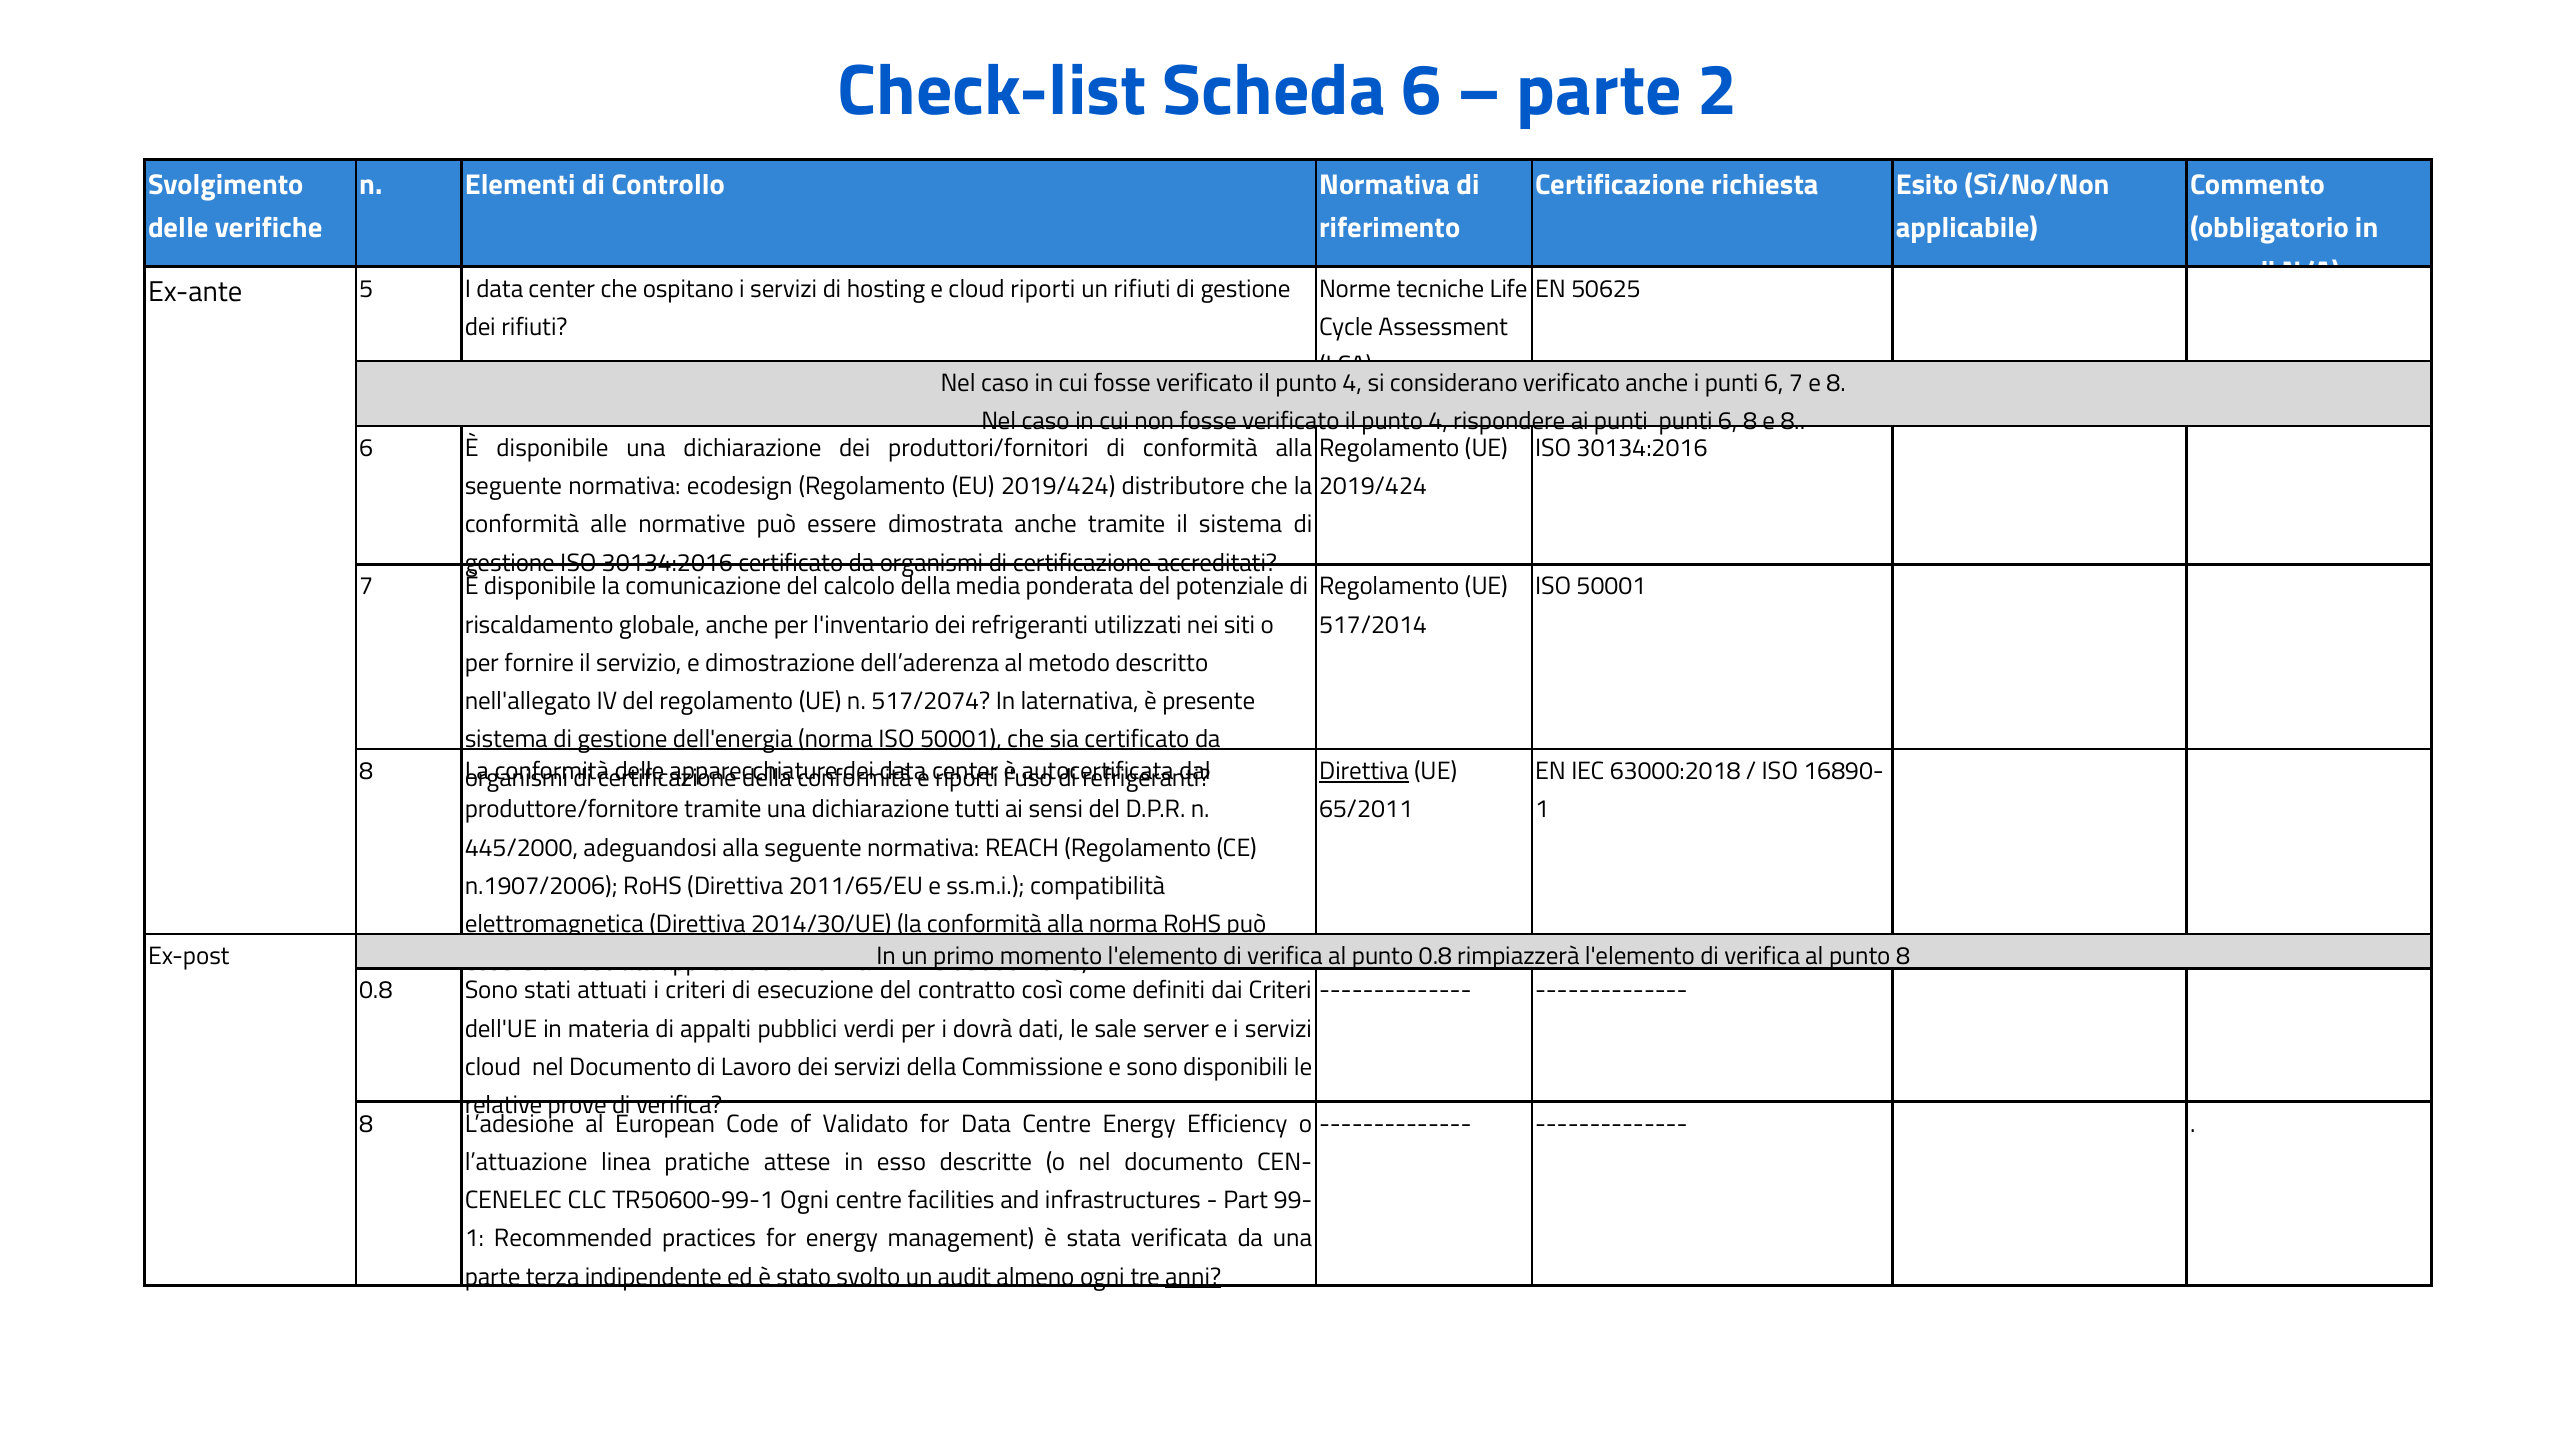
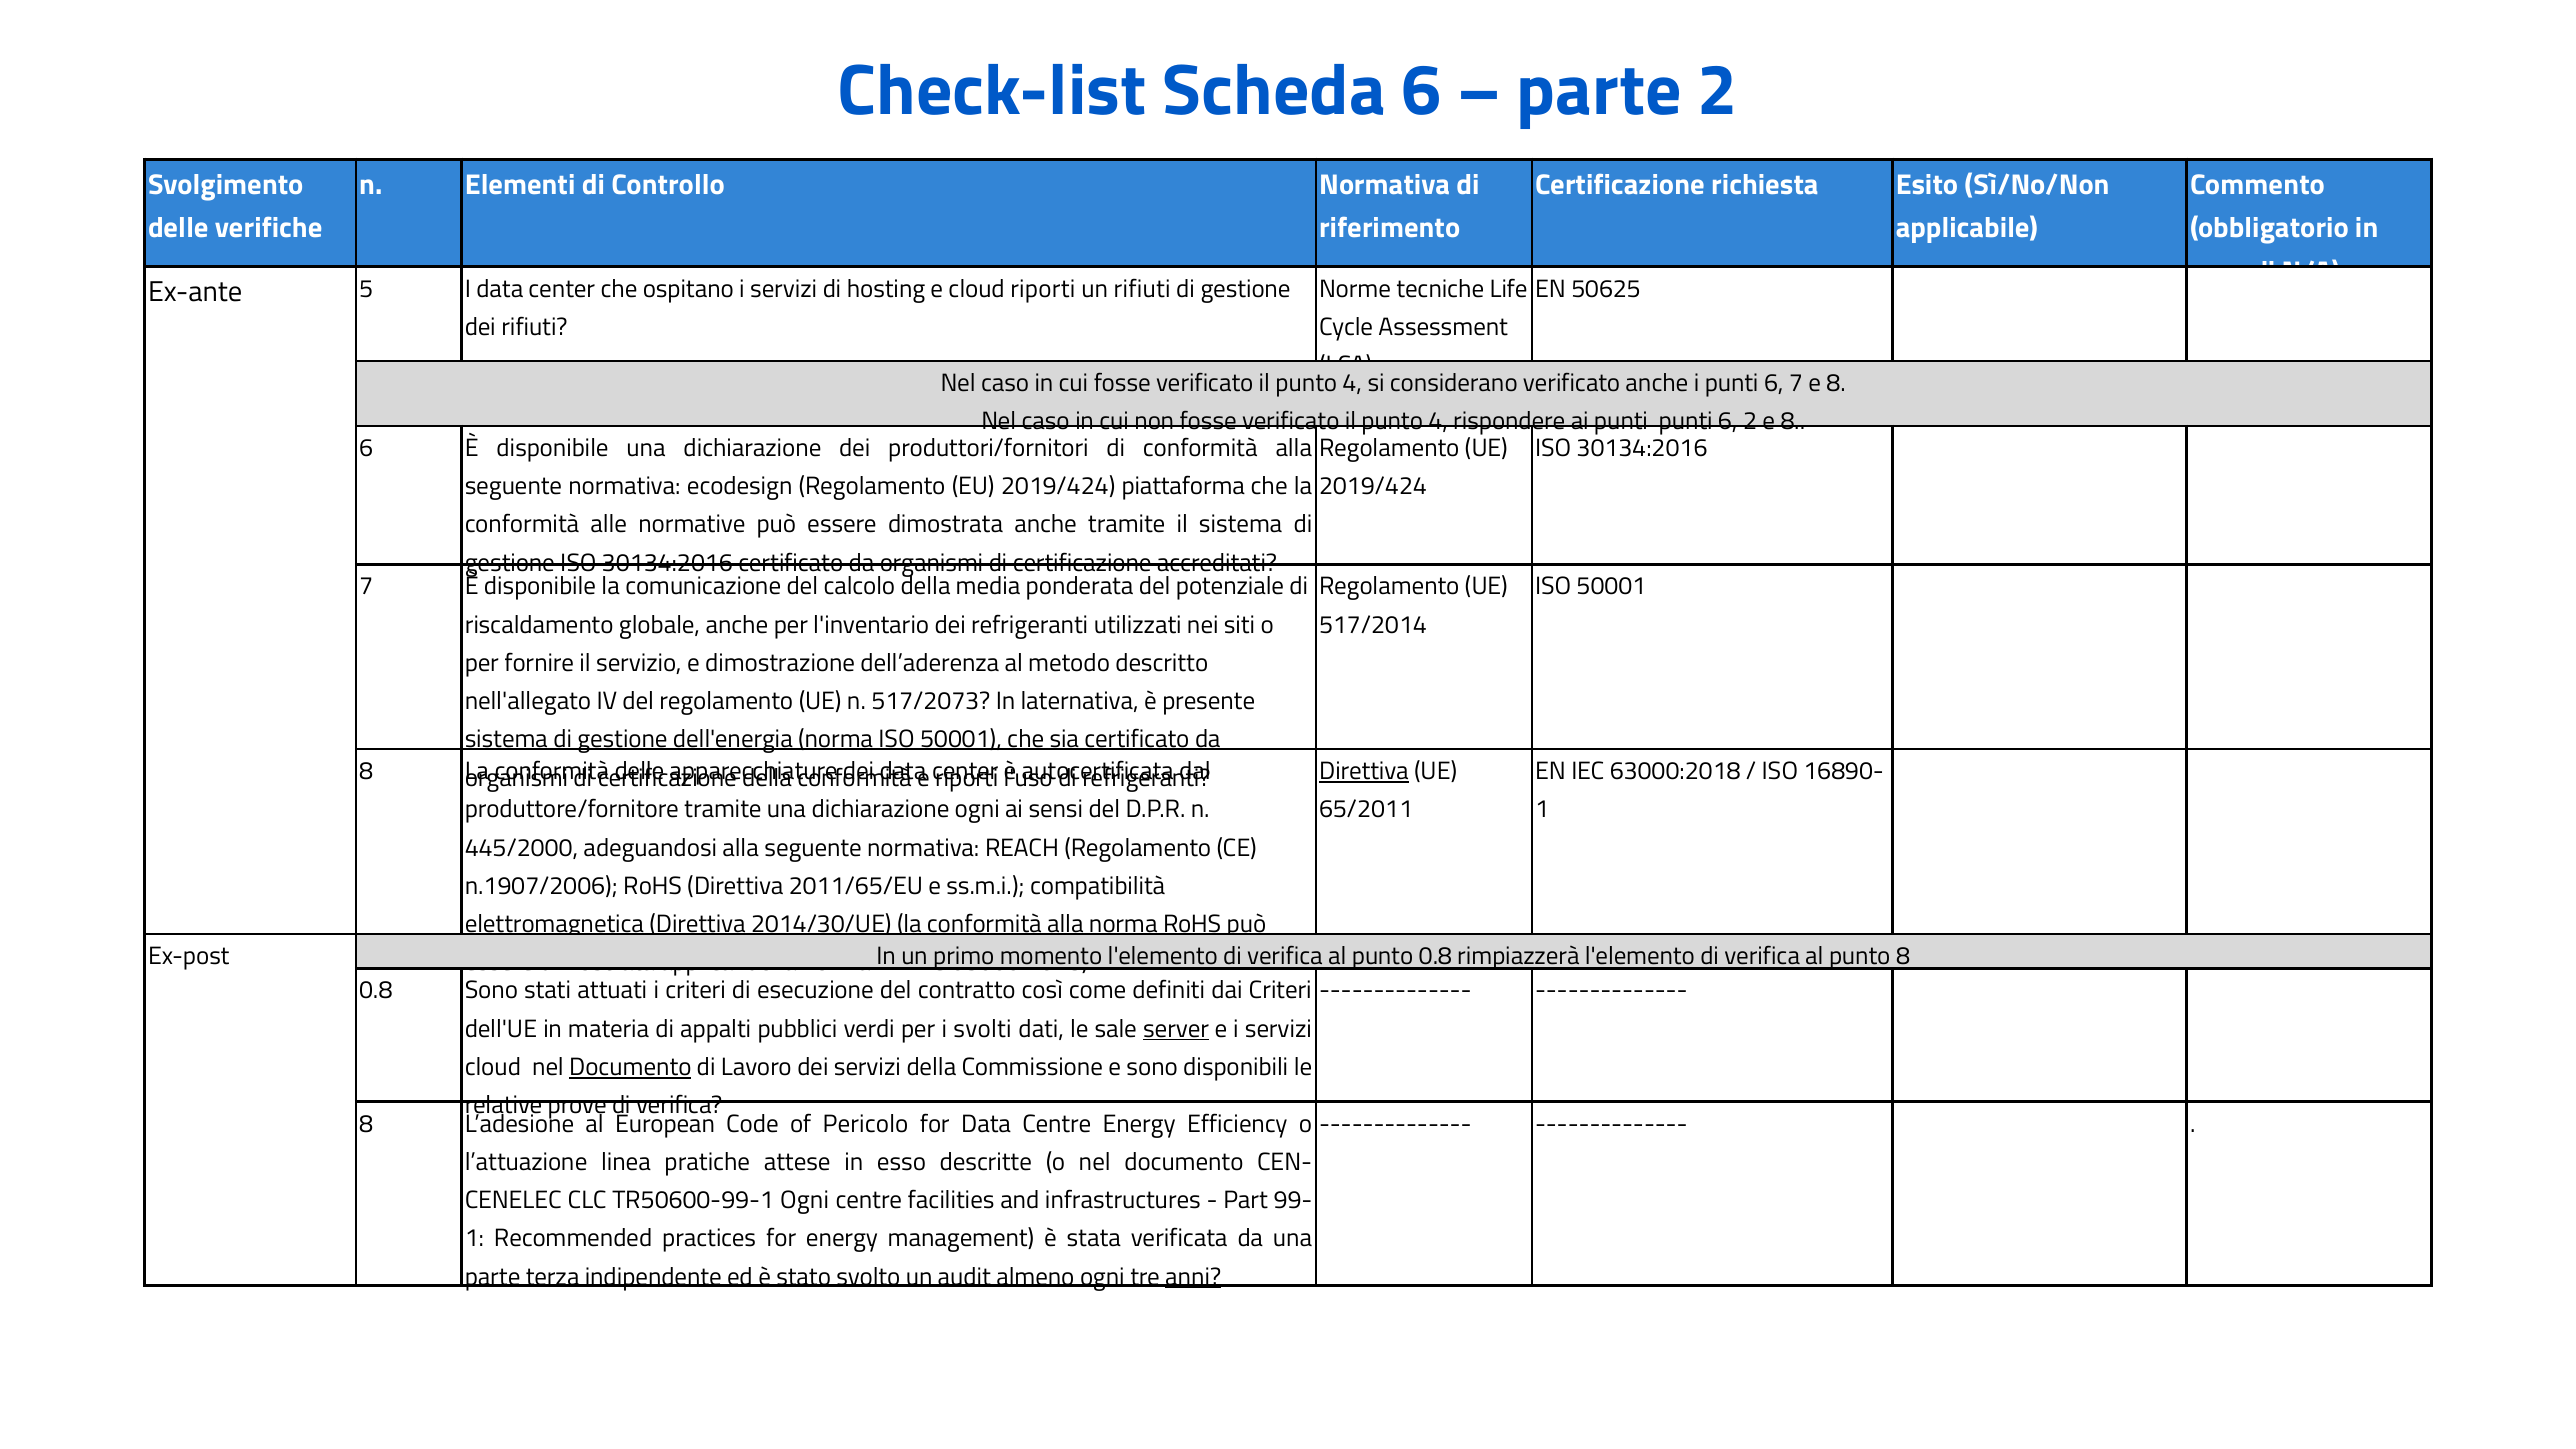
6 8: 8 -> 2 (1750, 422)
distributore: distributore -> piattaforma (1183, 486)
517/2074: 517/2074 -> 517/2073 (931, 701)
dichiarazione tutti: tutti -> ogni (977, 810)
dovrà: dovrà -> svolti (983, 1029)
server underline: none -> present (1176, 1029)
Documento underline: none -> present (630, 1067)
Validato: Validato -> Pericolo (866, 1124)
